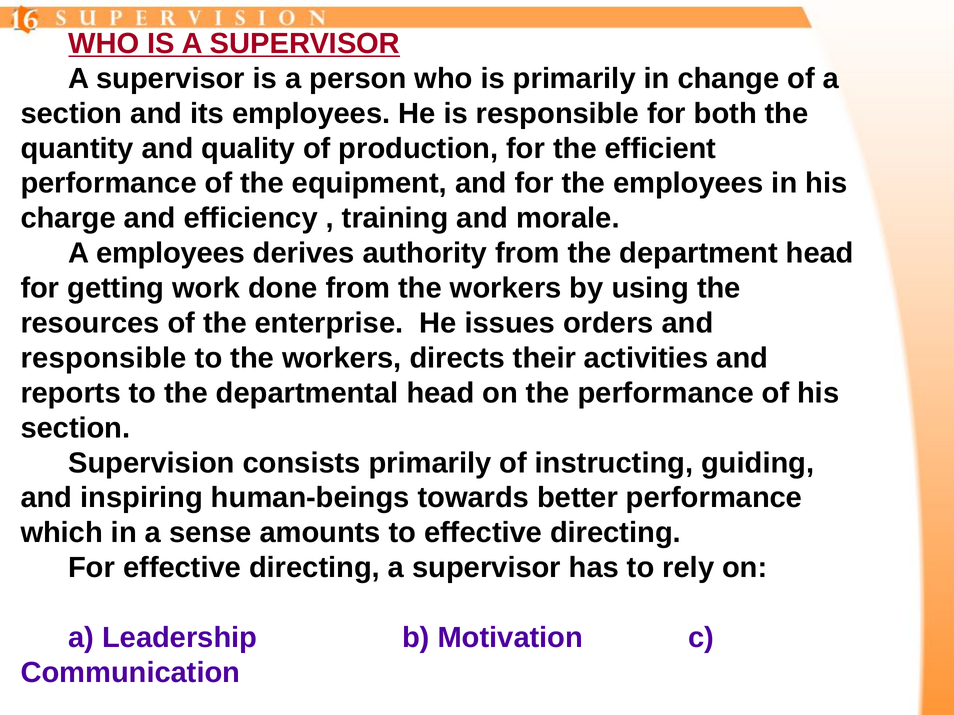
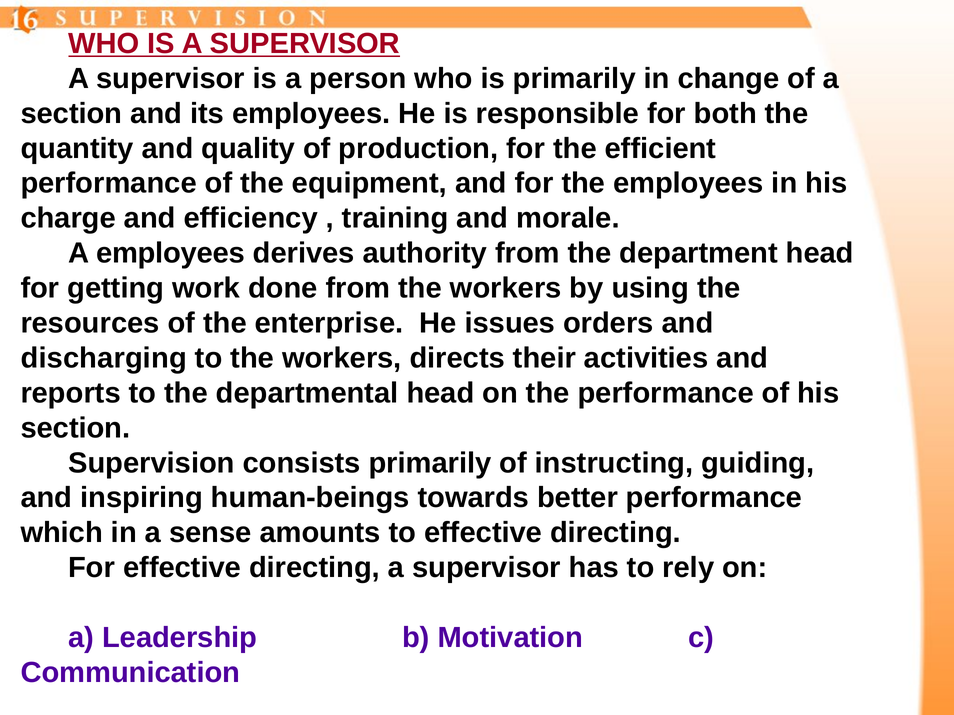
responsible: responsible -> discharging (104, 358)
